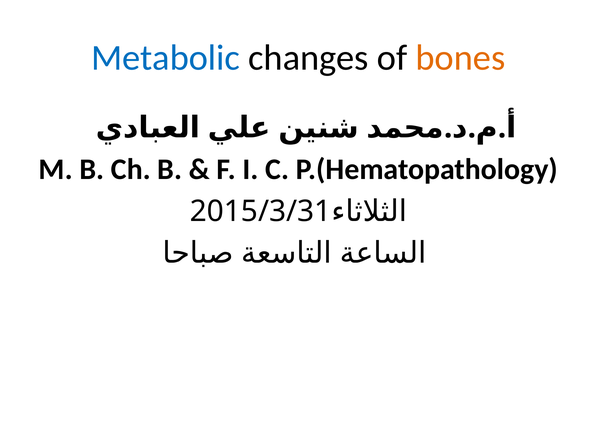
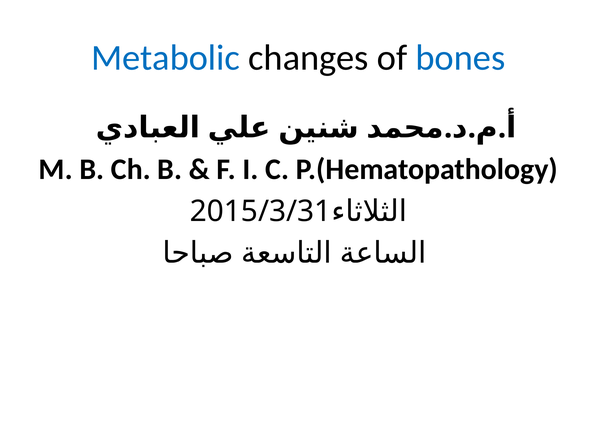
bones colour: orange -> blue (460, 58)
